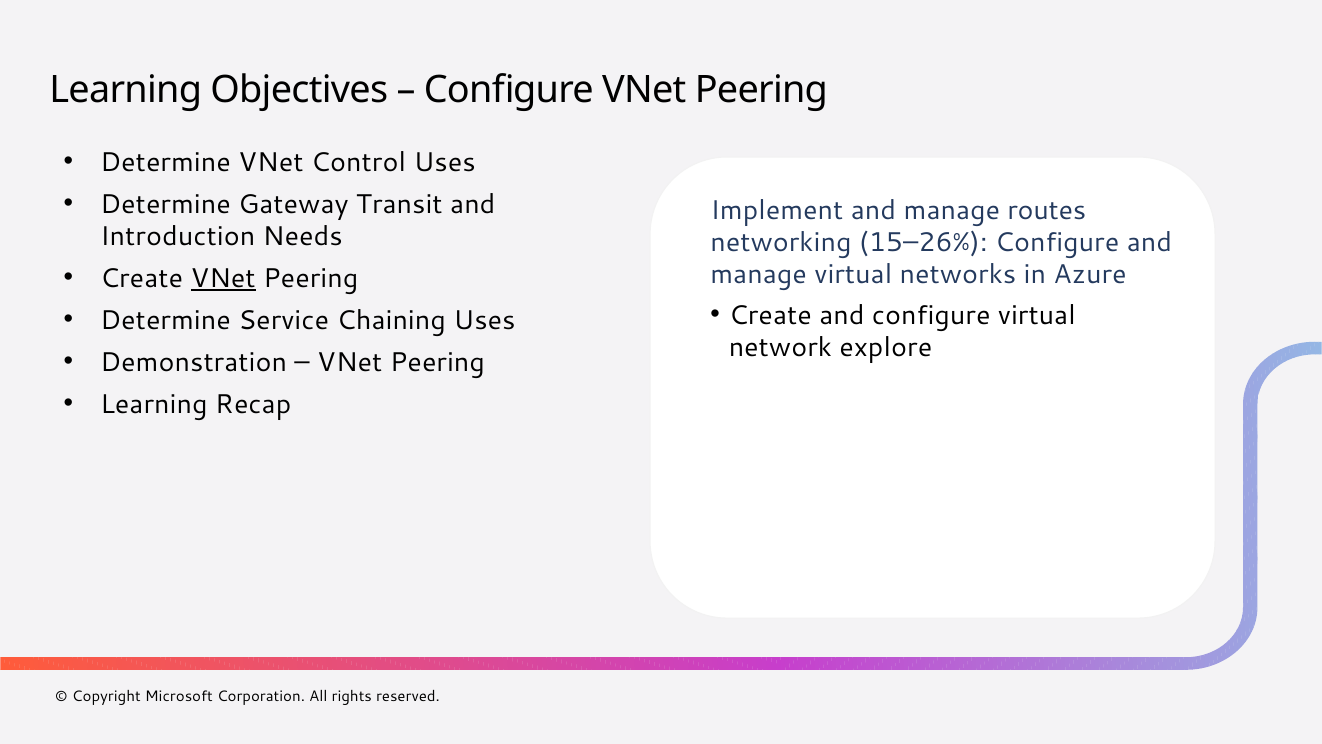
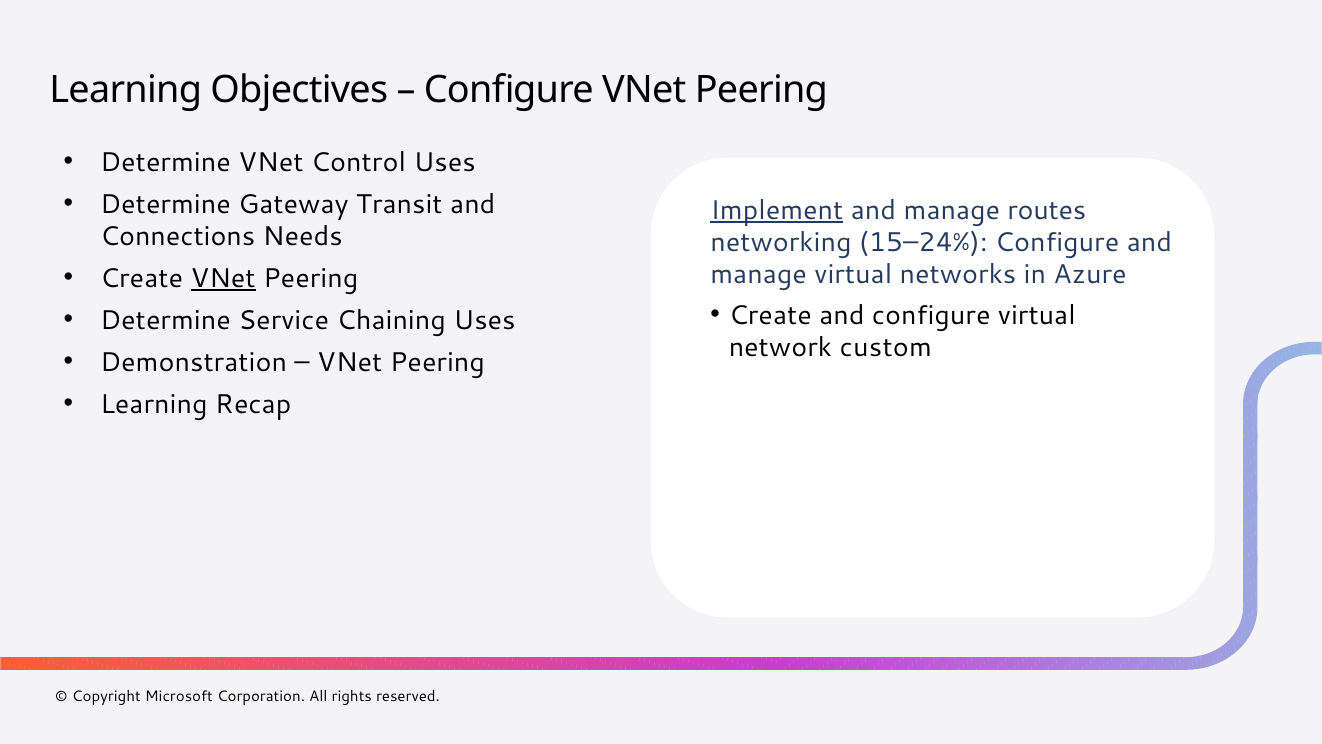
Implement underline: none -> present (777, 210)
Introduction: Introduction -> Connections (178, 237)
15–26%: 15–26% -> 15–24% (923, 242)
explore: explore -> custom (886, 348)
